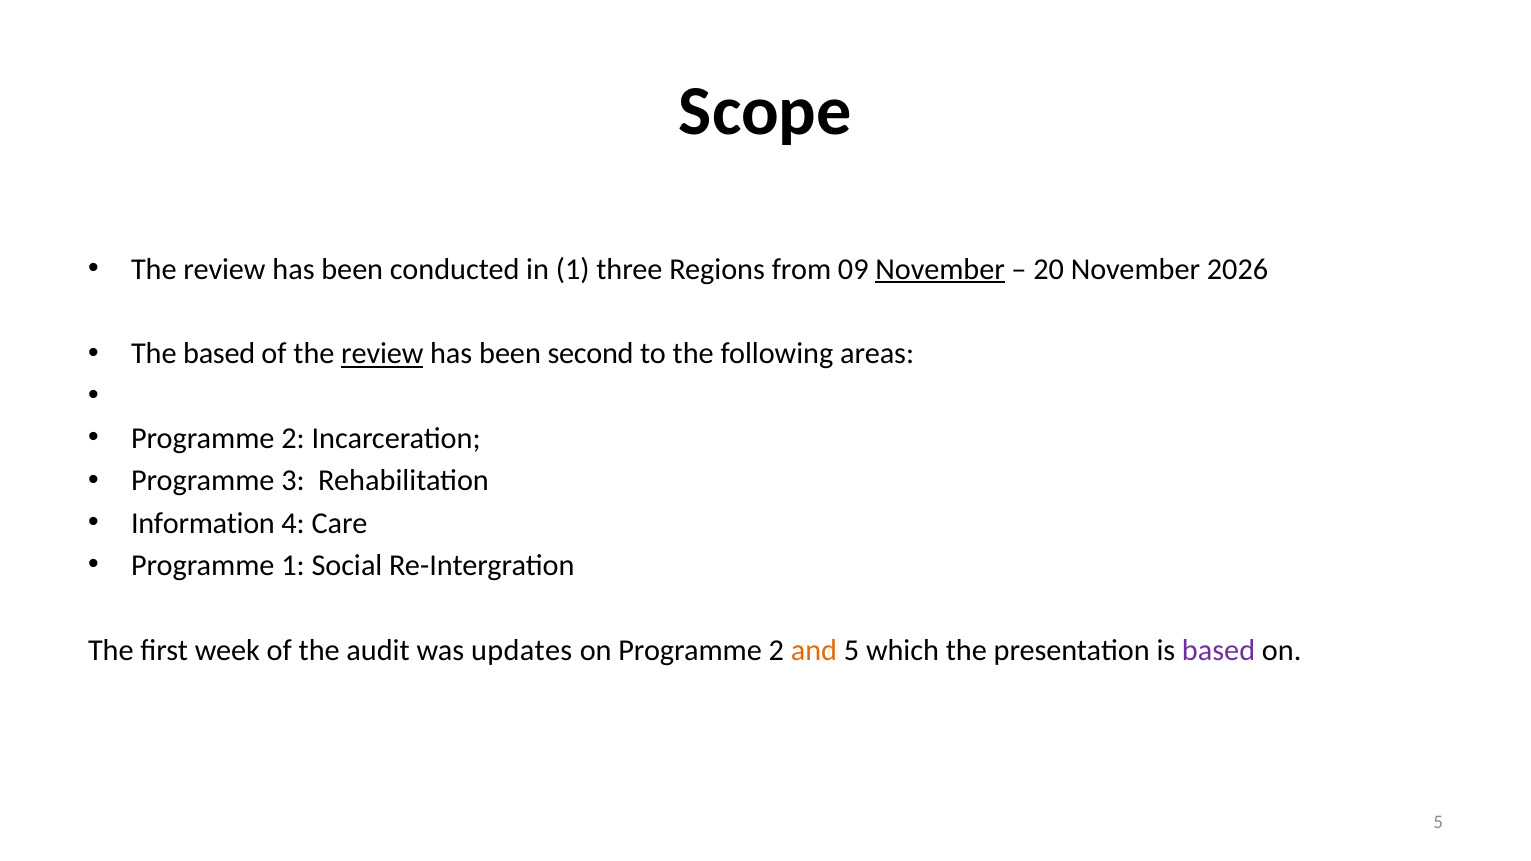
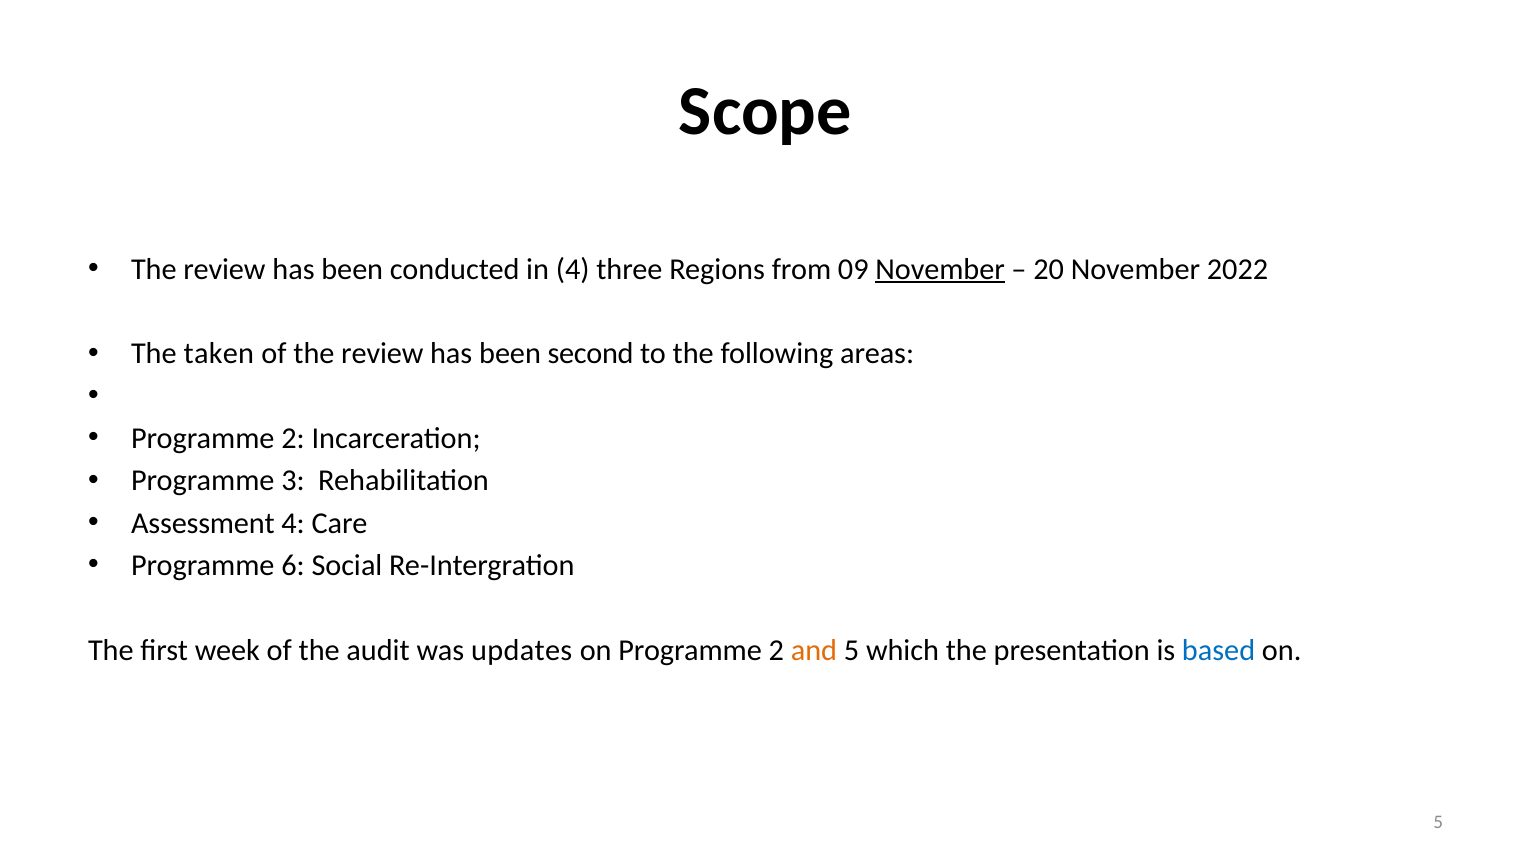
in 1: 1 -> 4 (573, 269)
2026: 2026 -> 2022 (1237, 269)
The based: based -> taken (219, 354)
review underline: present -> none (382, 354)
Information: Information -> Assessment (203, 523)
Programme 1: 1 -> 6 (293, 566)
based colour: purple -> blue (1219, 651)
